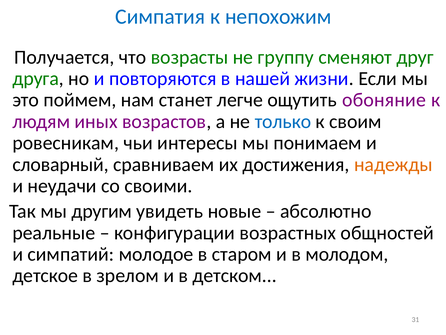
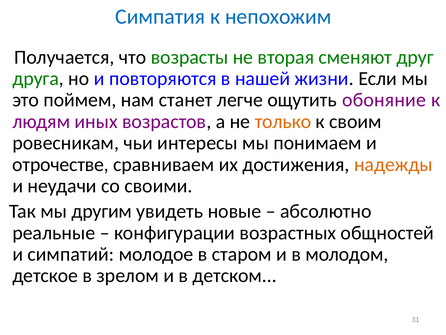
группу: группу -> вторая (286, 57)
только colour: blue -> orange (283, 121)
словарный: словарный -> отрочестве (61, 164)
